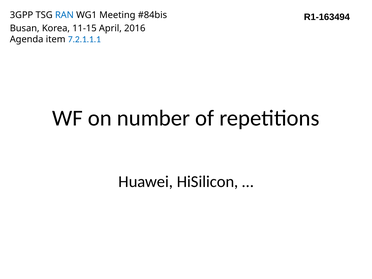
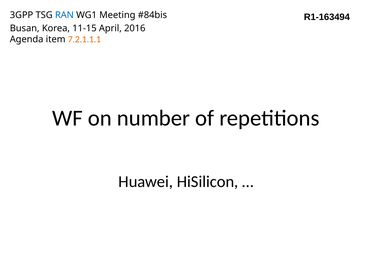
7.2.1.1.1 colour: blue -> orange (84, 39)
